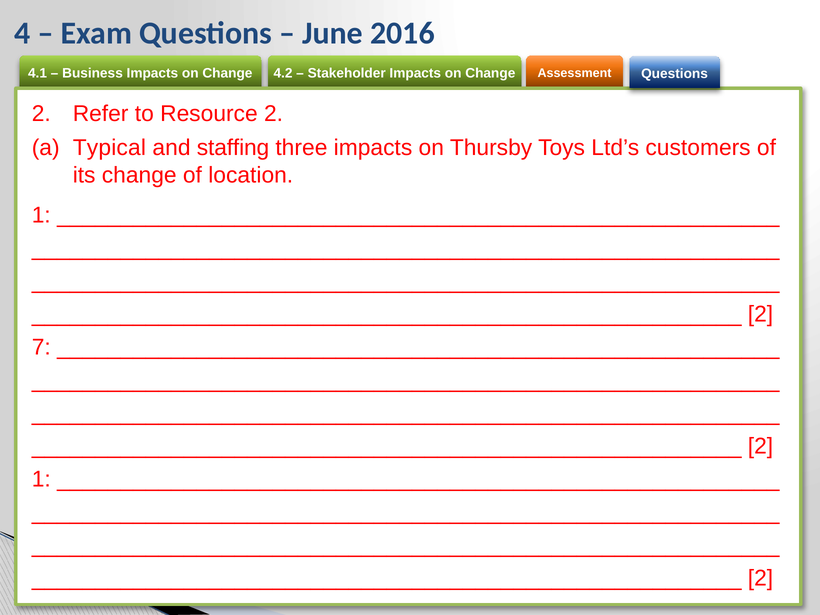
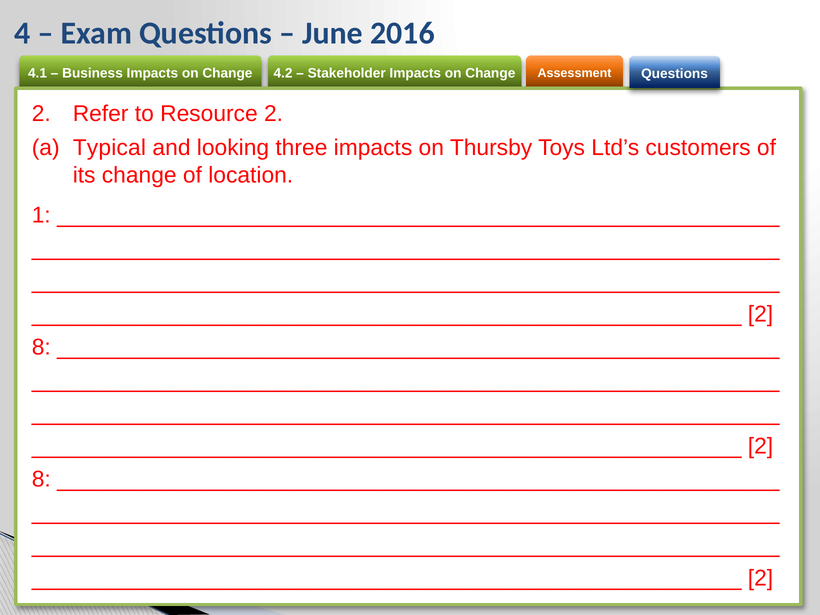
staffing: staffing -> looking (233, 148)
7: 7 -> 8 (41, 347)
1: 1 -> 8 (41, 479)
